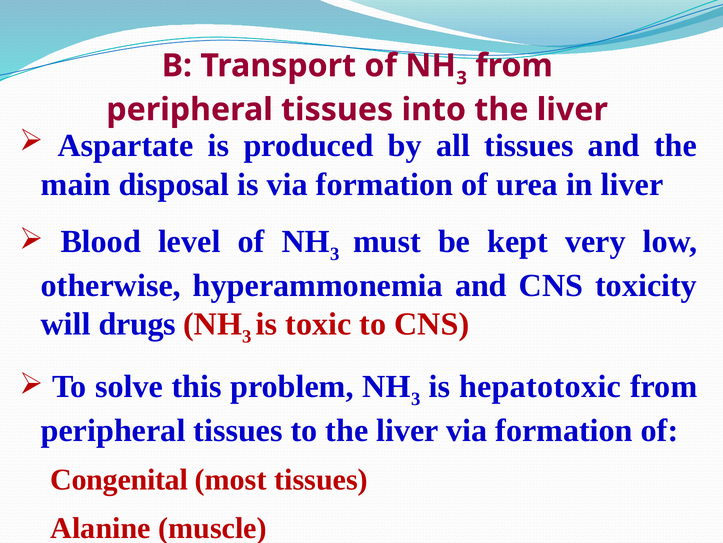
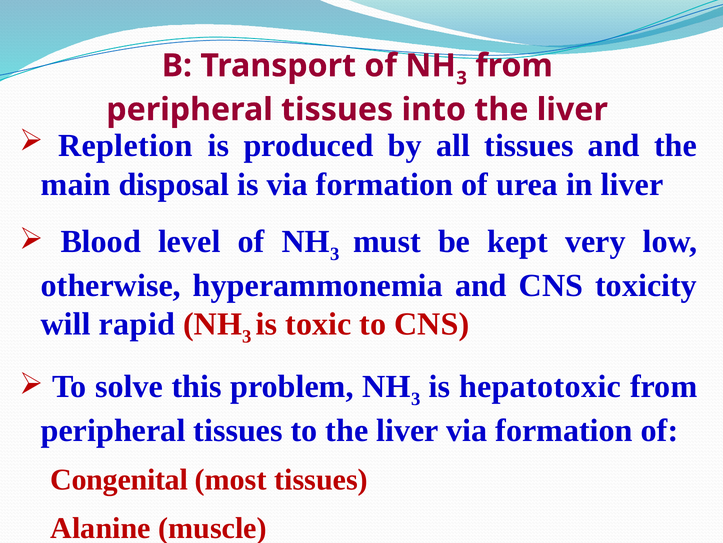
Aspartate: Aspartate -> Repletion (125, 146)
drugs: drugs -> rapid (137, 324)
